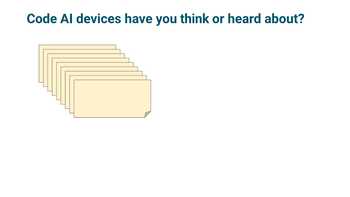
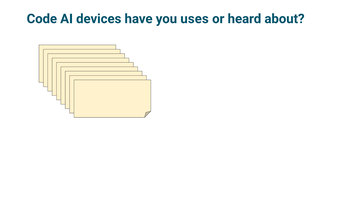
think: think -> uses (195, 19)
